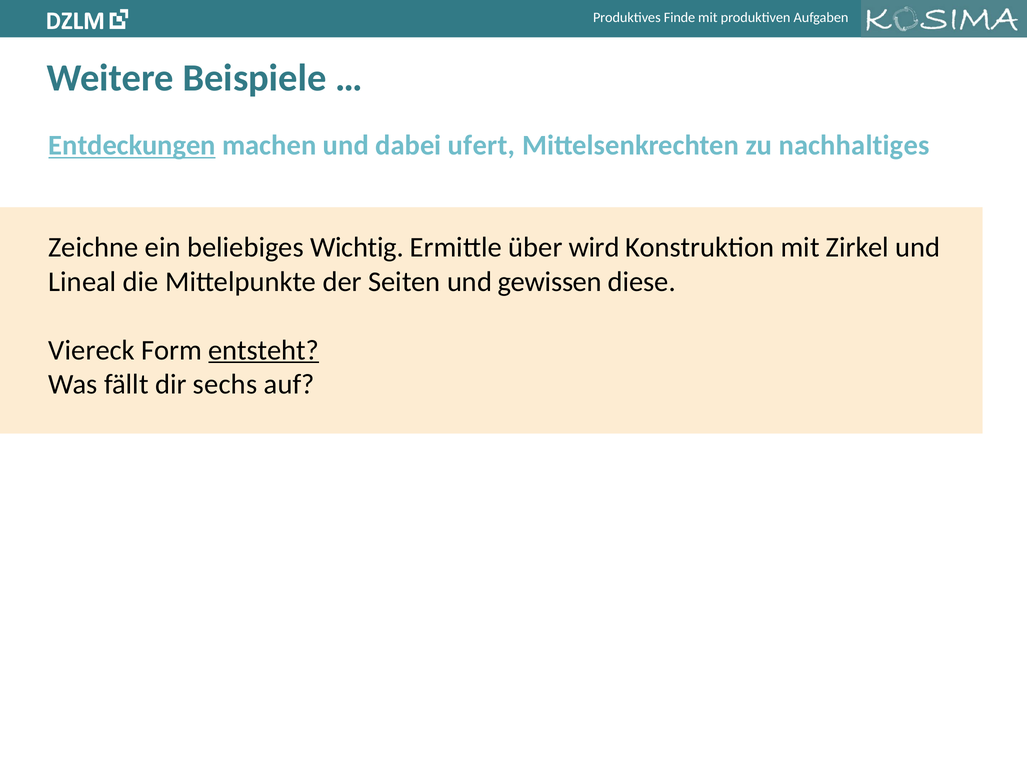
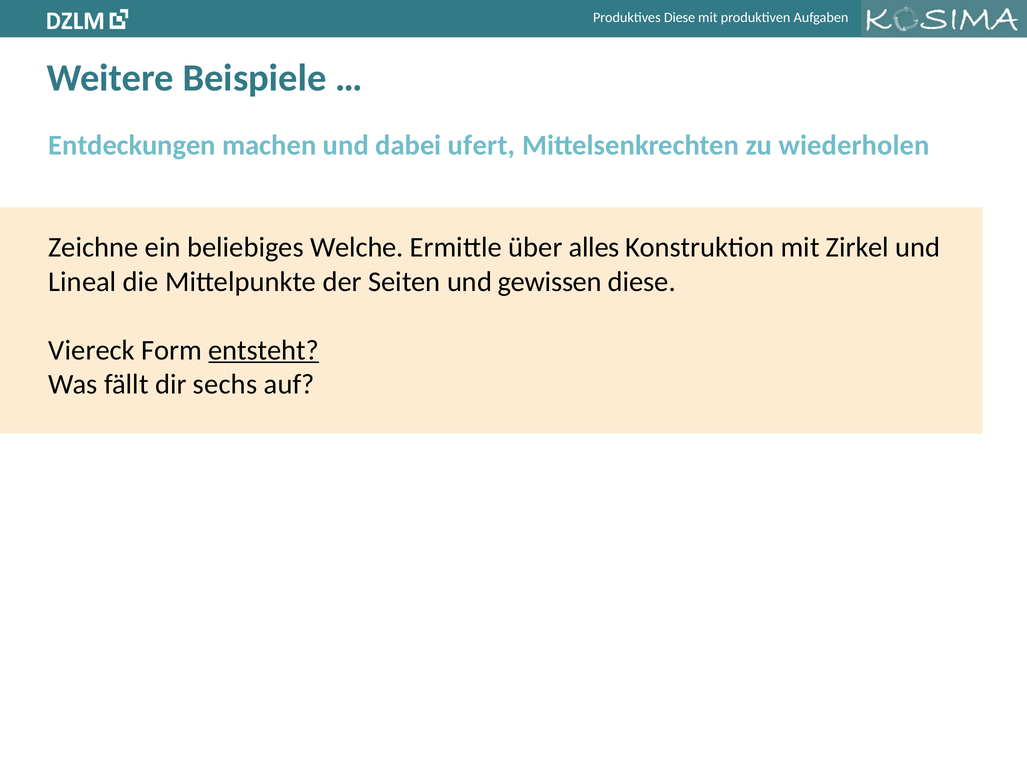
Finde: Finde -> Diese (680, 18)
Entdeckungen underline: present -> none (132, 145)
nachhaltiges: nachhaltiges -> wiederholen (854, 145)
Wichtig: Wichtig -> Welche (357, 247)
wird: wird -> alles (594, 247)
